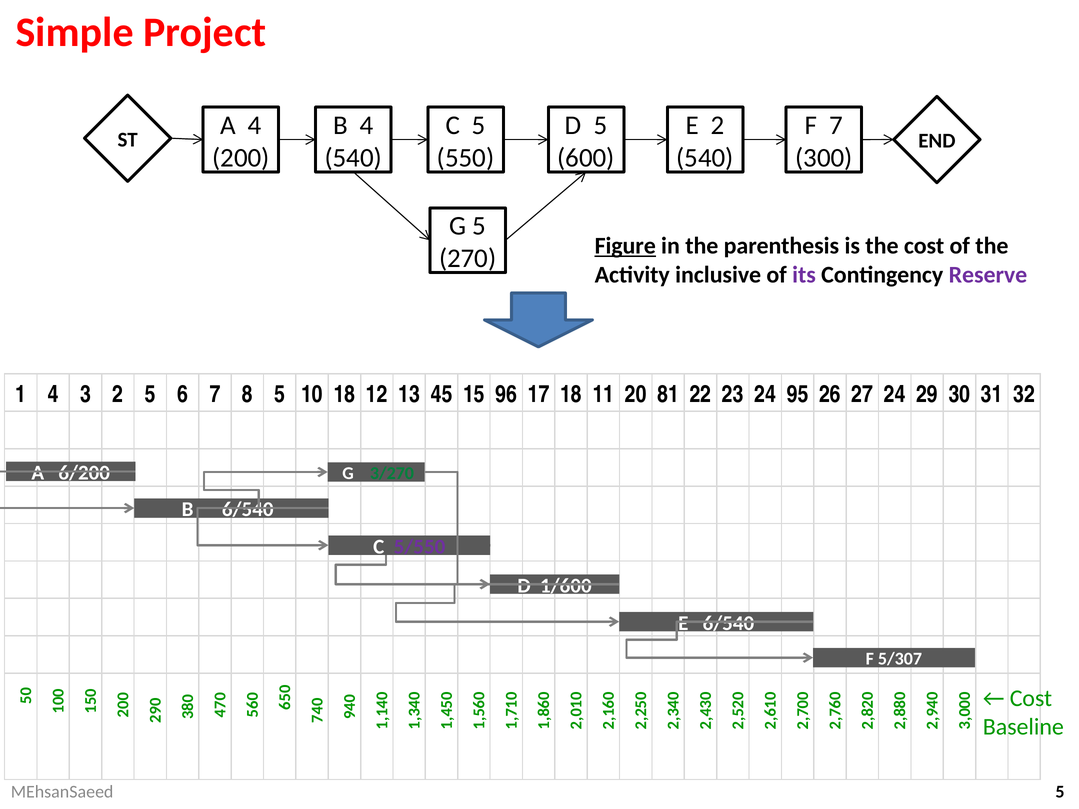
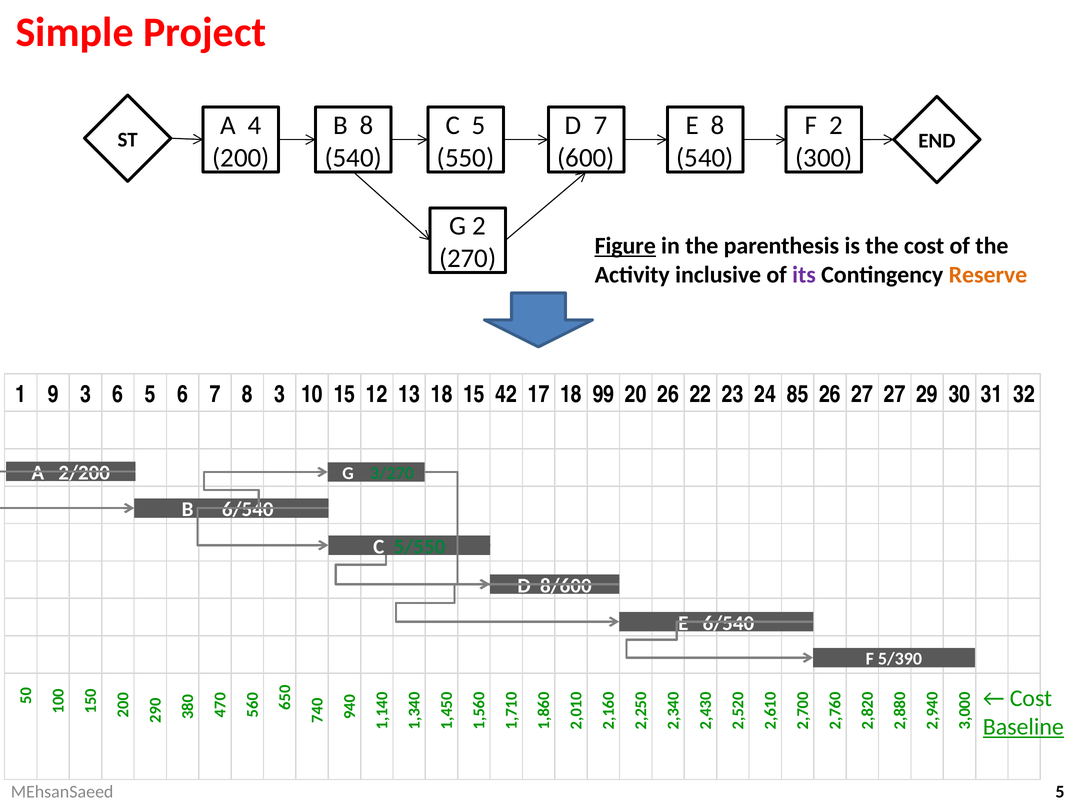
B 4: 4 -> 8 (367, 125)
D 5: 5 -> 7 (600, 125)
E 2: 2 -> 8 (718, 125)
F 7: 7 -> 2 (836, 125)
G 5: 5 -> 2 (479, 226)
Reserve colour: purple -> orange (988, 275)
4: 4 -> 9 (53, 394)
3 2: 2 -> 6 (118, 394)
8 5: 5 -> 3 (280, 394)
10 18: 18 -> 15 (344, 394)
13 45: 45 -> 18 (442, 394)
96: 96 -> 42 (506, 394)
11: 11 -> 99 (603, 394)
20 81: 81 -> 26 (668, 394)
95: 95 -> 85 (798, 394)
27 24: 24 -> 27 (895, 394)
6/200: 6/200 -> 2/200 (84, 473)
5/550 colour: purple -> green (419, 547)
1/600: 1/600 -> 8/600 (566, 586)
5/307: 5/307 -> 5/390 (900, 659)
Baseline underline: none -> present (1023, 727)
